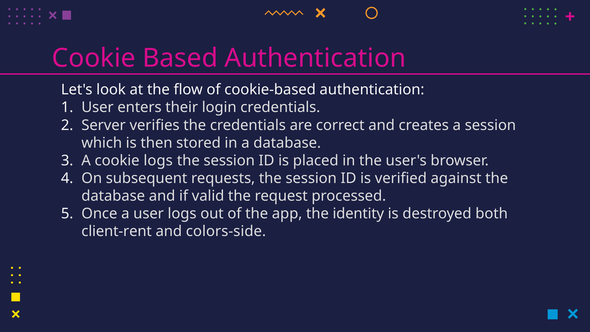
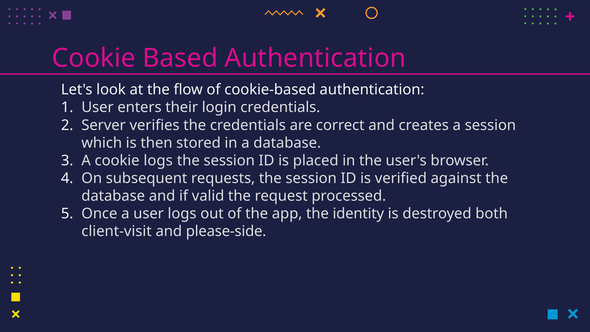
client-rent: client-rent -> client-visit (117, 231)
colors-side: colors-side -> please-side (226, 231)
